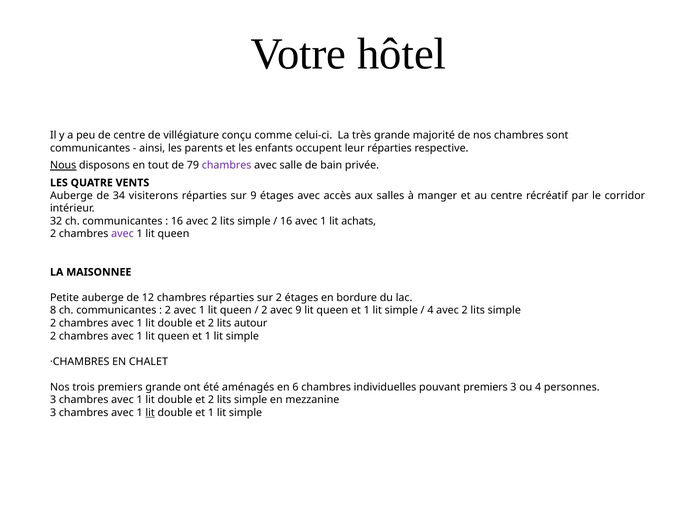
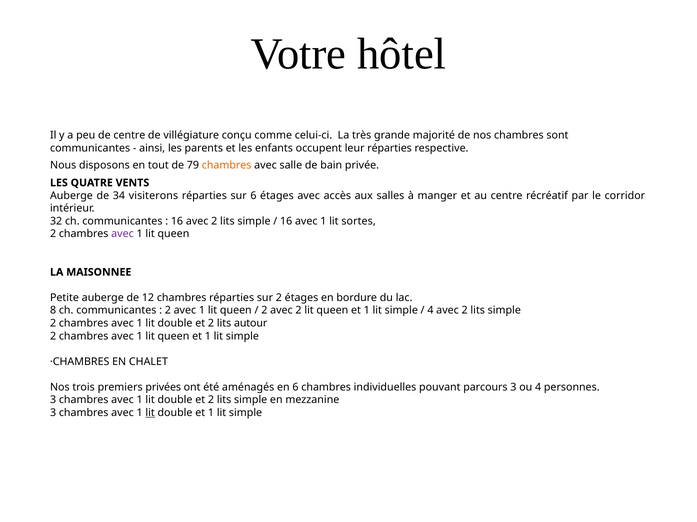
Nous underline: present -> none (63, 166)
chambres colour: purple -> orange (227, 166)
sur 9: 9 -> 6 (253, 196)
achats: achats -> sortes (359, 221)
2 avec 9: 9 -> 2 (299, 311)
premiers grande: grande -> privées (163, 388)
pouvant premiers: premiers -> parcours (485, 388)
